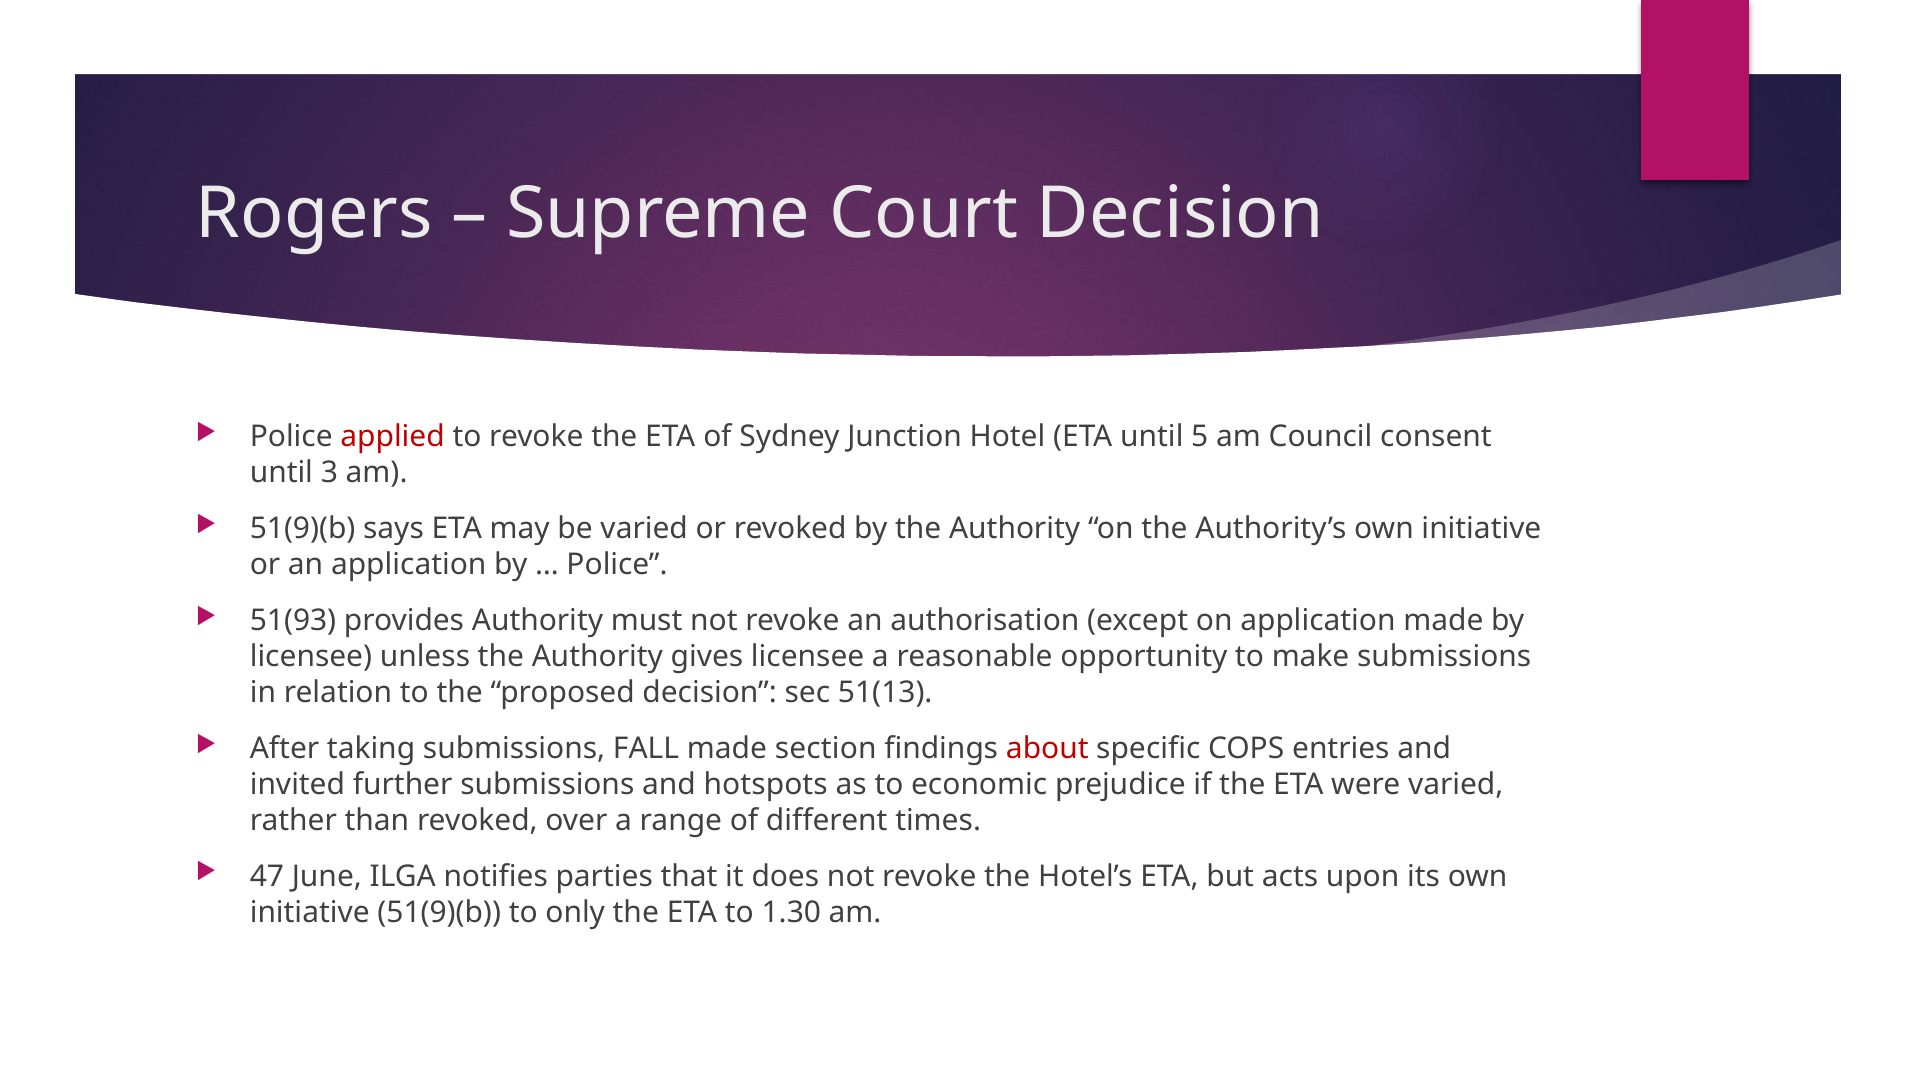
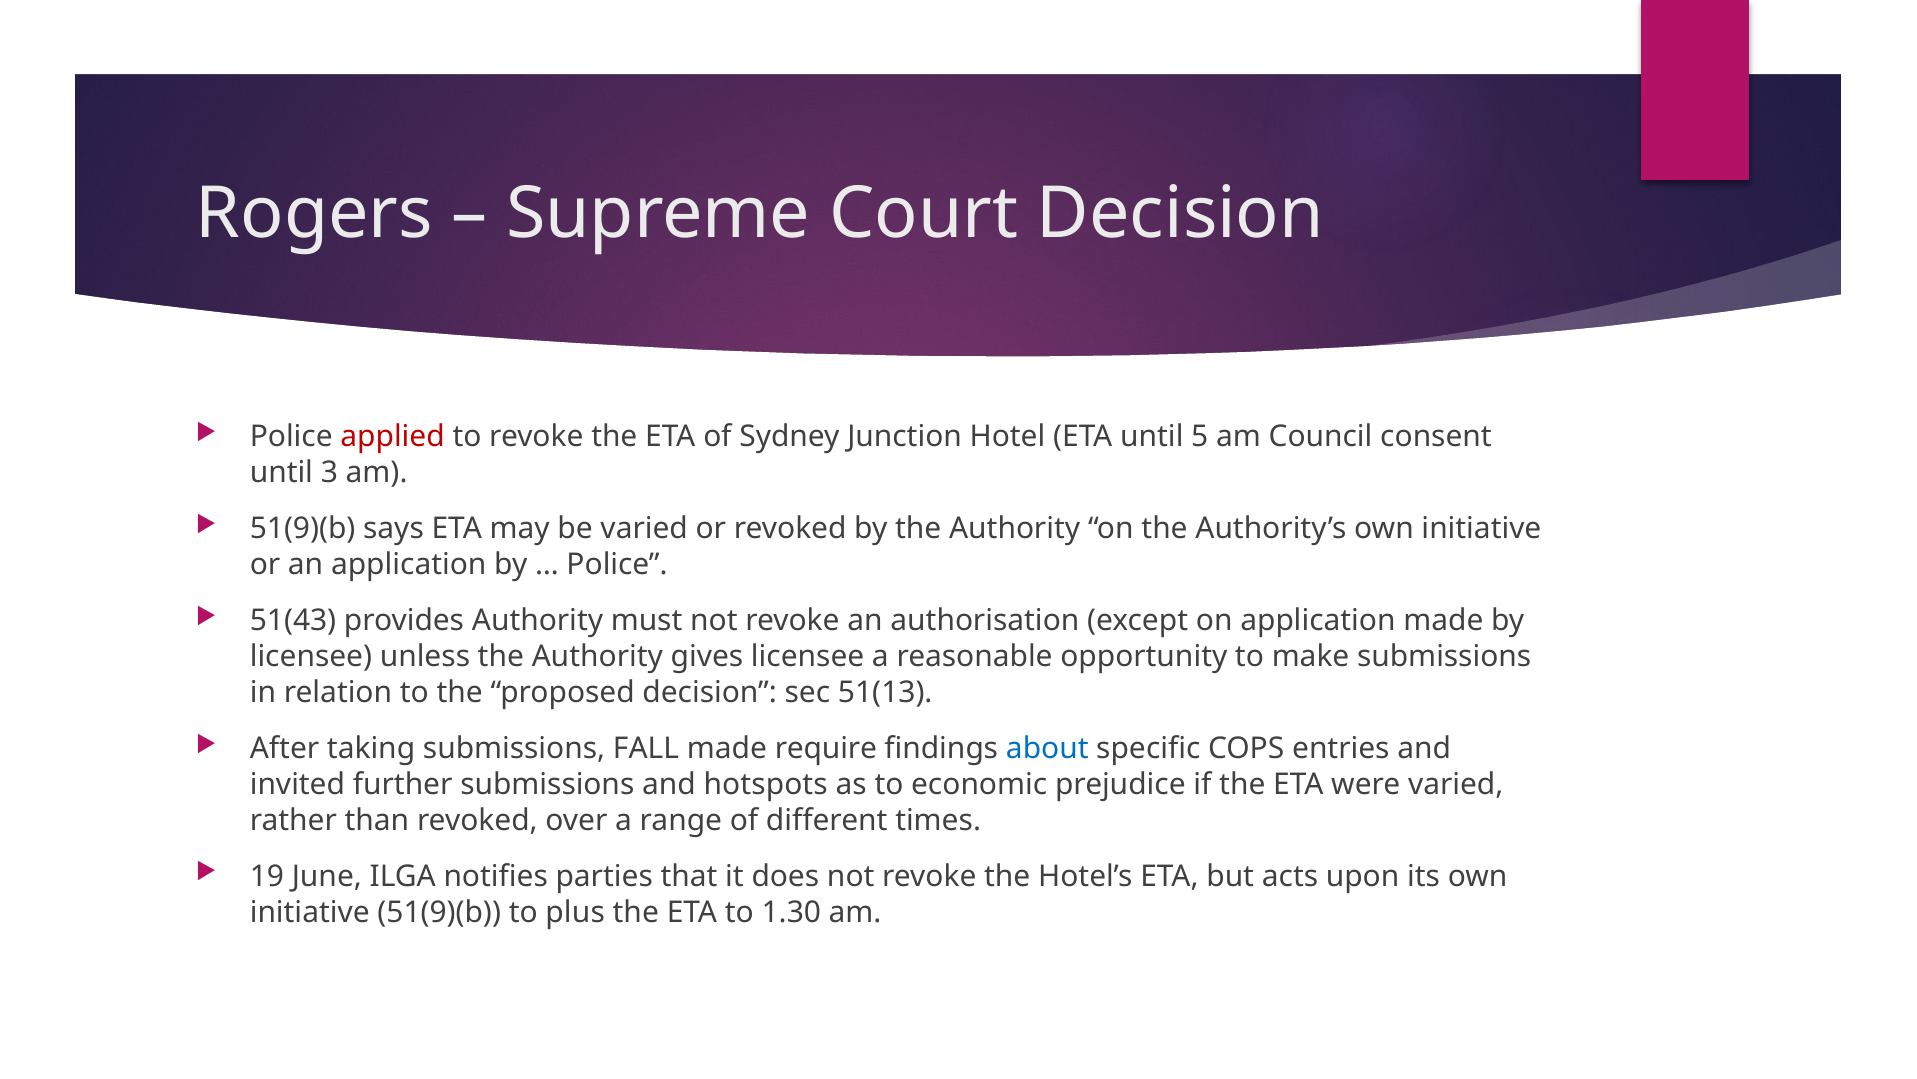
51(93: 51(93 -> 51(43 (293, 620)
section: section -> require (826, 748)
about colour: red -> blue (1047, 748)
47: 47 -> 19 (267, 876)
only: only -> plus (575, 912)
